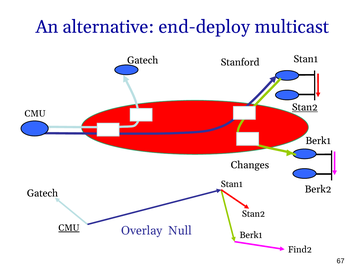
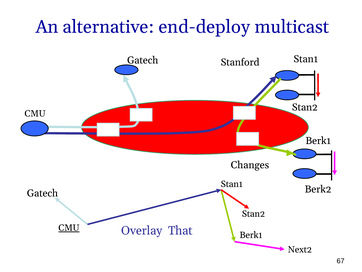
Stan2 underline: present -> none (305, 107)
Null: Null -> That (180, 230)
Find2: Find2 -> Next2 (300, 249)
